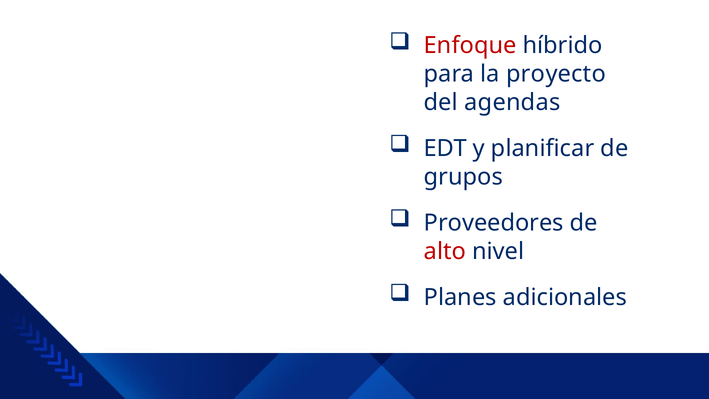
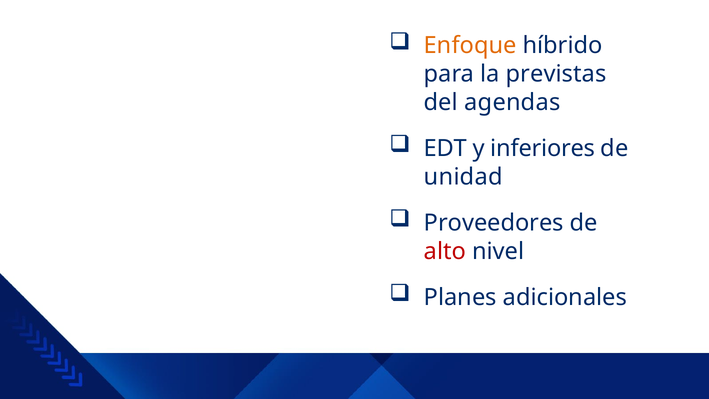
Enfoque colour: red -> orange (470, 46)
proyecto: proyecto -> previstas (556, 74)
planificar: planificar -> inferiores (543, 148)
grupos: grupos -> unidad (463, 177)
